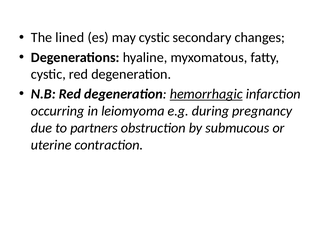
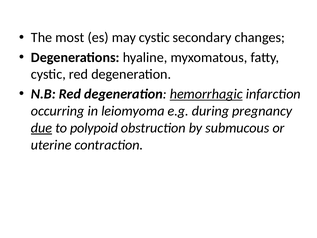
lined: lined -> most (70, 38)
due underline: none -> present (42, 128)
partners: partners -> polypoid (94, 128)
